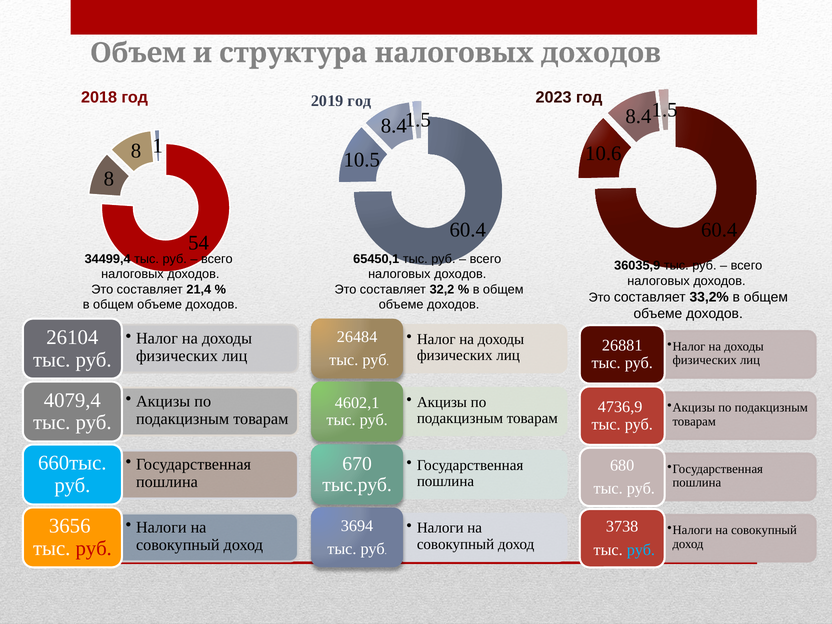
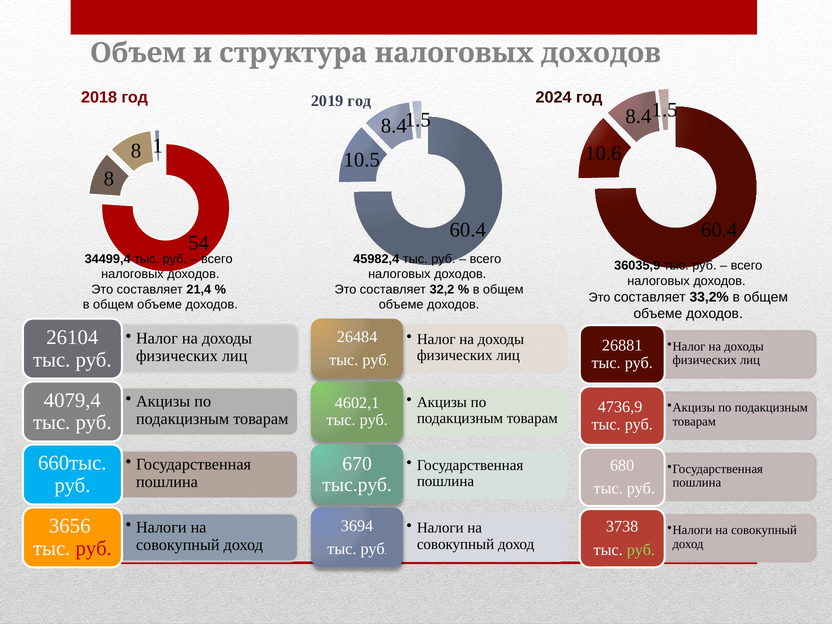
2023: 2023 -> 2024 (554, 98)
65450,1: 65450,1 -> 45982,4 (376, 259)
руб colour: light blue -> light green (641, 550)
